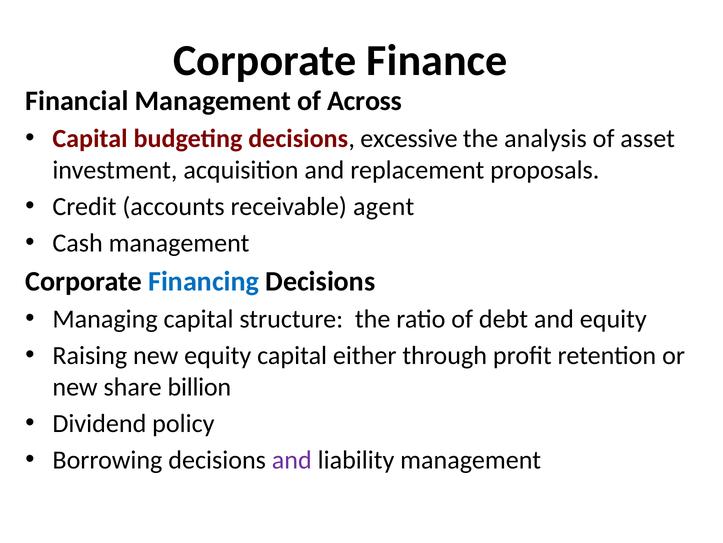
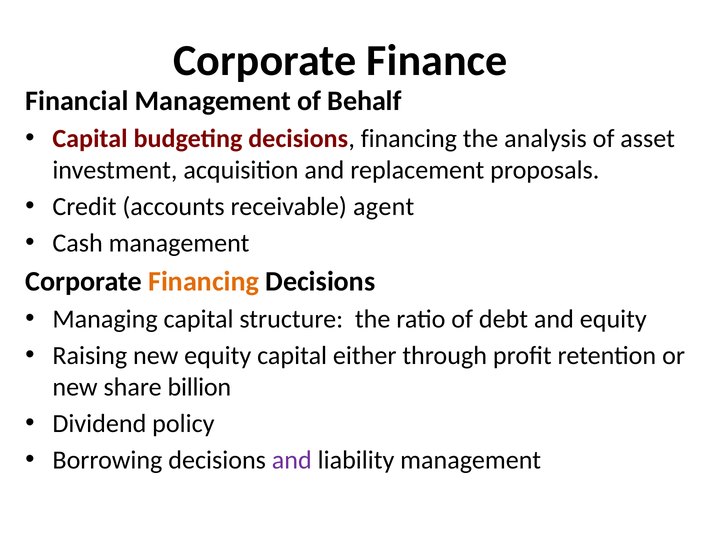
Across: Across -> Behalf (365, 101)
decisions excessive: excessive -> financing (409, 138)
Financing colour: blue -> orange (204, 281)
